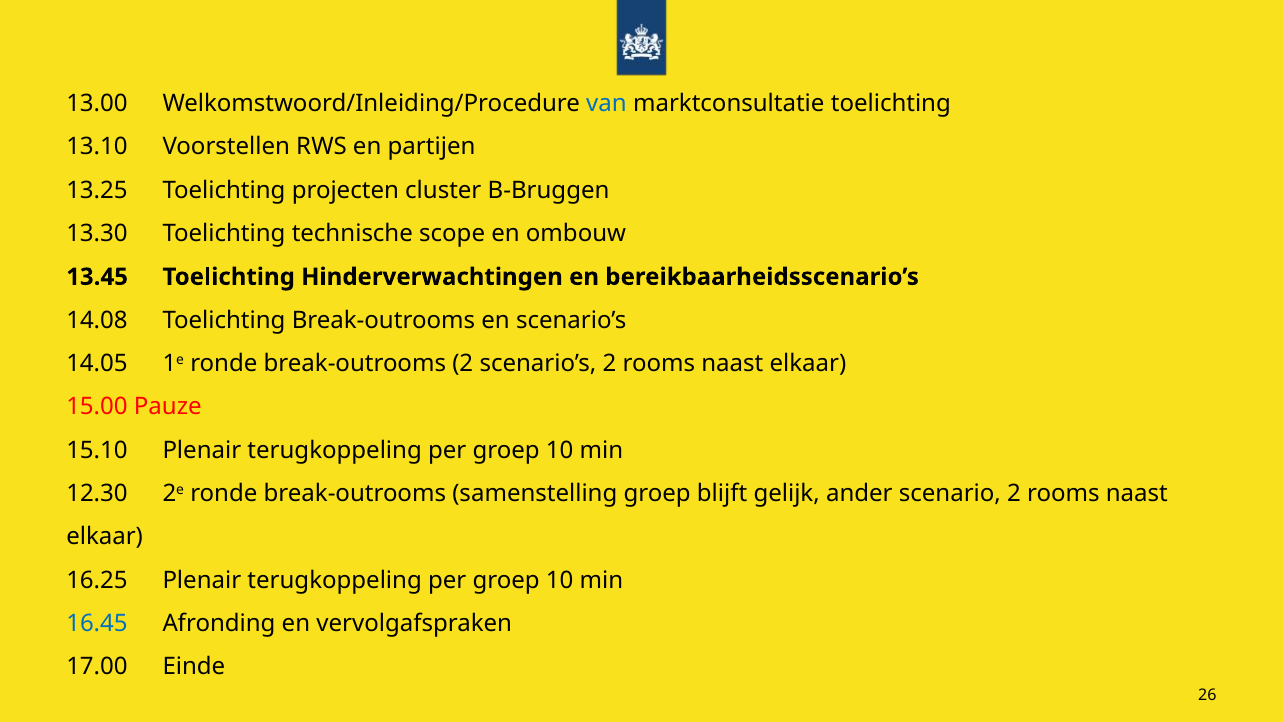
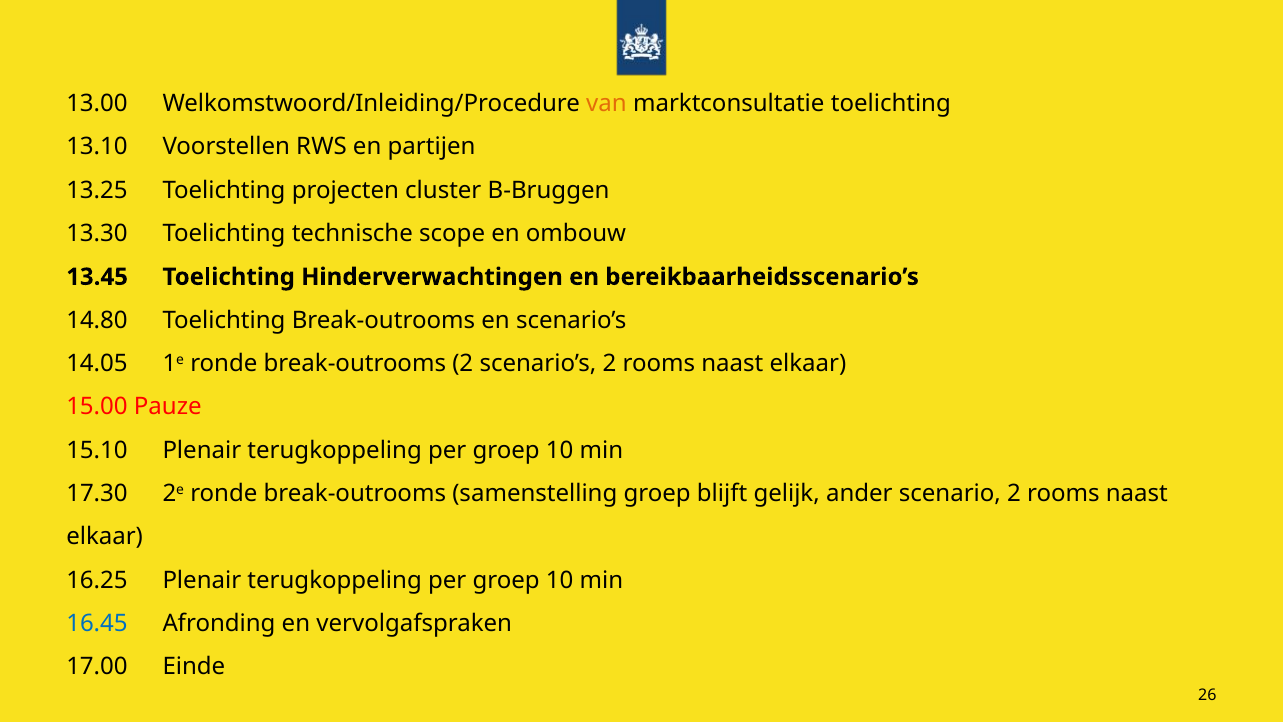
van colour: blue -> orange (607, 104)
14.08: 14.08 -> 14.80 (97, 320)
12.30: 12.30 -> 17.30 (97, 493)
